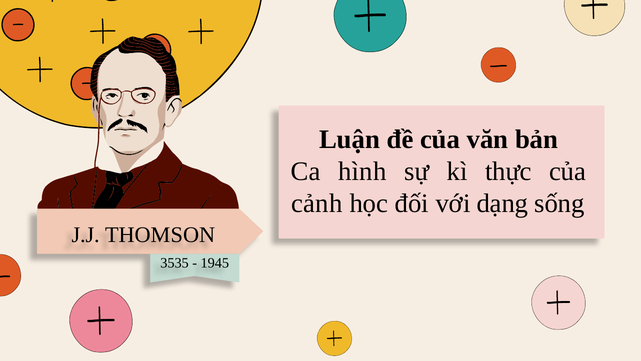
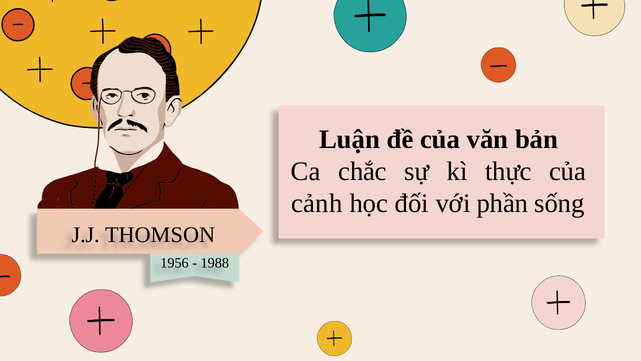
hình: hình -> chắc (363, 171)
dạng: dạng -> phần (502, 203)
3535: 3535 -> 1956 (175, 263)
1945: 1945 -> 1988 (215, 263)
